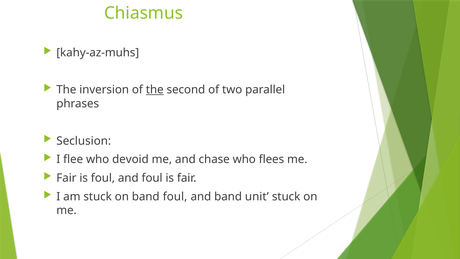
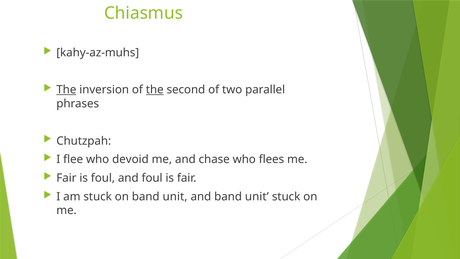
The underline: none -> present (66, 90)
Seclusion: Seclusion -> Chutzpah (84, 141)
on band foul: foul -> unit (175, 197)
